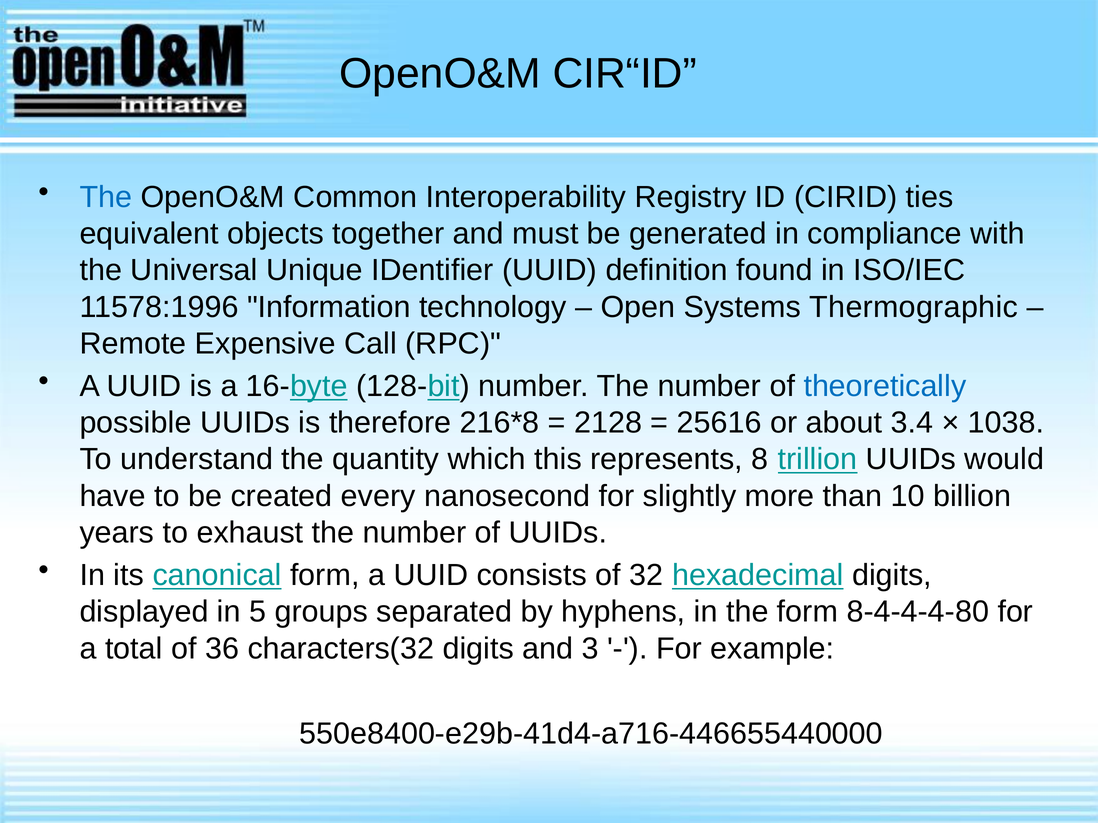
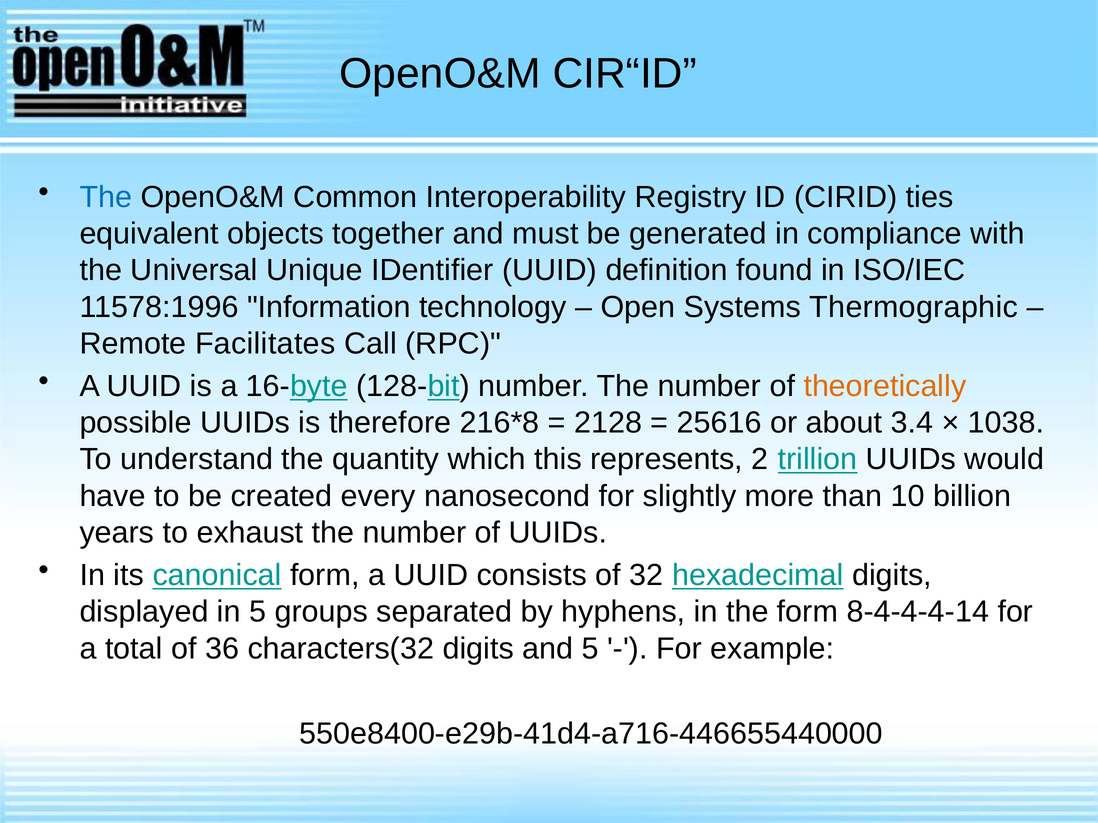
Expensive: Expensive -> Facilitates (265, 344)
theoretically colour: blue -> orange (885, 386)
8: 8 -> 2 (760, 460)
8-4-4-4-80: 8-4-4-4-80 -> 8-4-4-4-14 (918, 612)
and 3: 3 -> 5 (590, 649)
